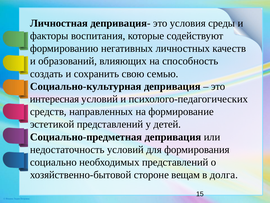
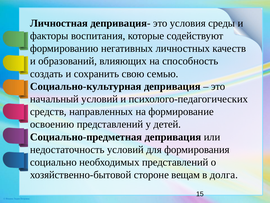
интересная: интересная -> начальный (54, 99)
эстетикой: эстетикой -> освоению (52, 124)
